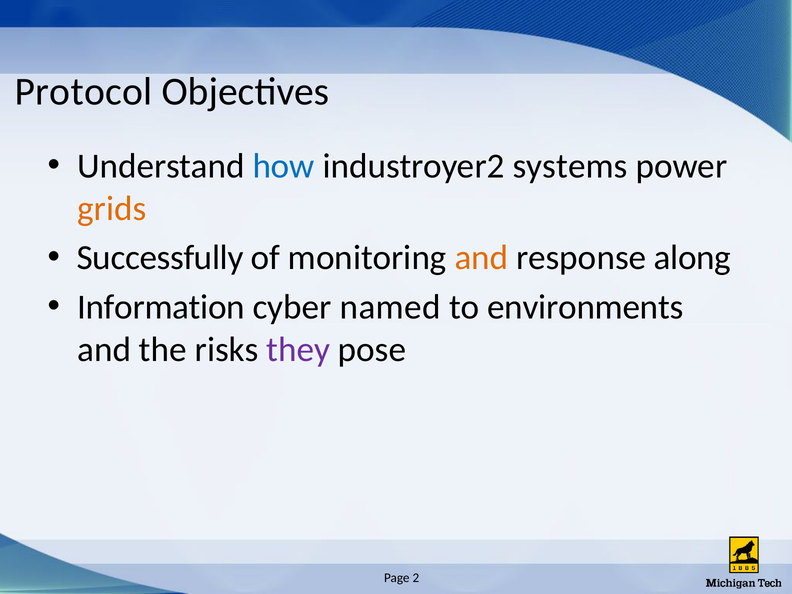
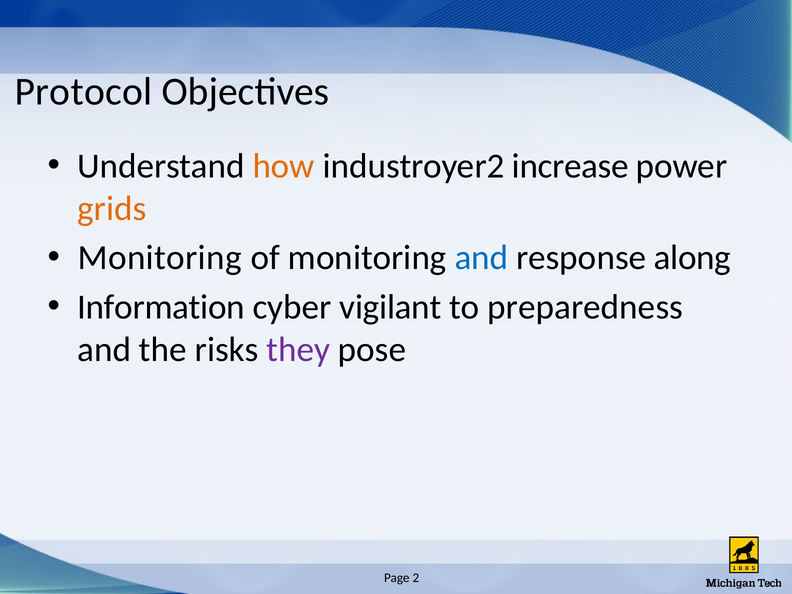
how colour: blue -> orange (284, 166)
systems: systems -> increase (570, 166)
Successfully: Successfully -> Monitoring (160, 258)
and colour: orange -> blue (481, 258)
named: named -> vigilant (390, 307)
environments: environments -> preparedness (585, 307)
